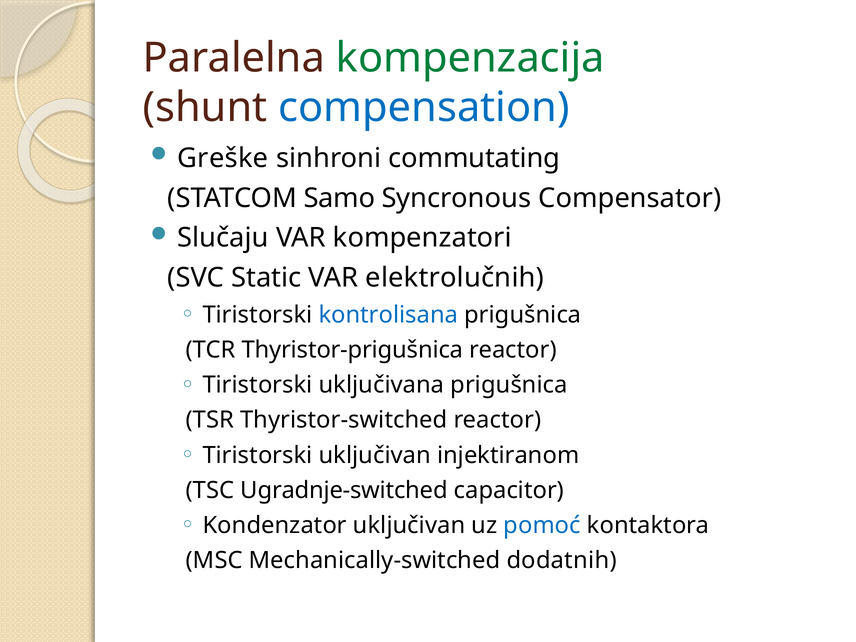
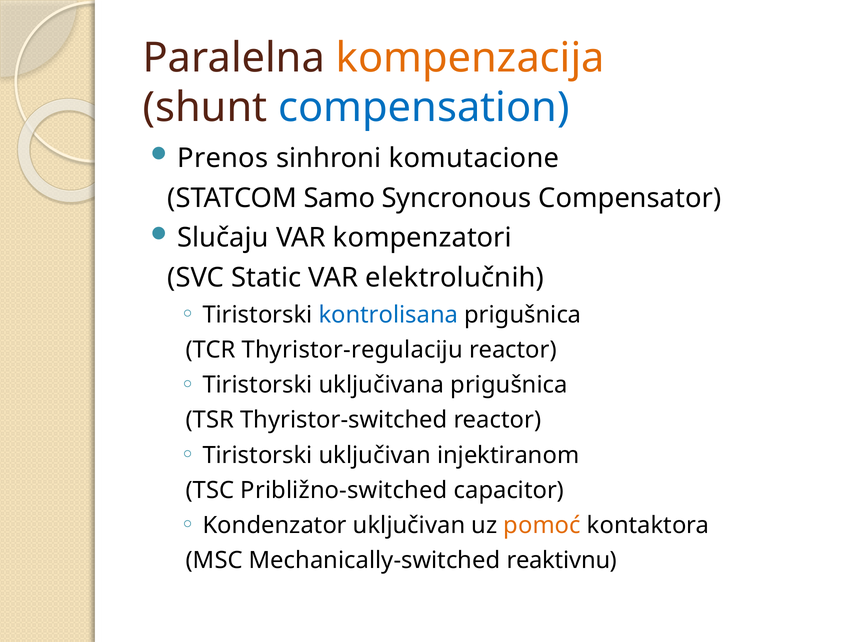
kompenzacija colour: green -> orange (470, 58)
Greške: Greške -> Prenos (223, 158)
commutating: commutating -> komutacione (474, 158)
Thyristor-prigušnica: Thyristor-prigušnica -> Thyristor-regulaciju (352, 350)
Ugradnje-switched: Ugradnje-switched -> Približno-switched (344, 490)
pomoć colour: blue -> orange (542, 525)
dodatnih: dodatnih -> reaktivnu (562, 560)
